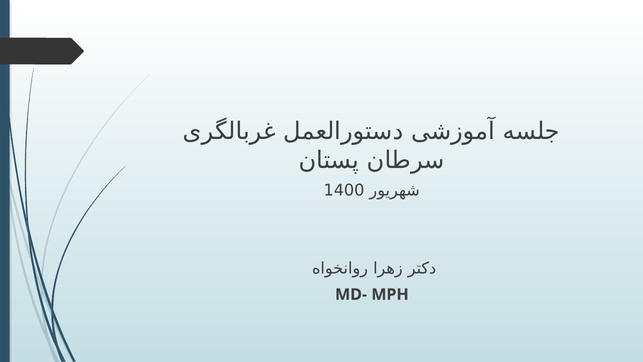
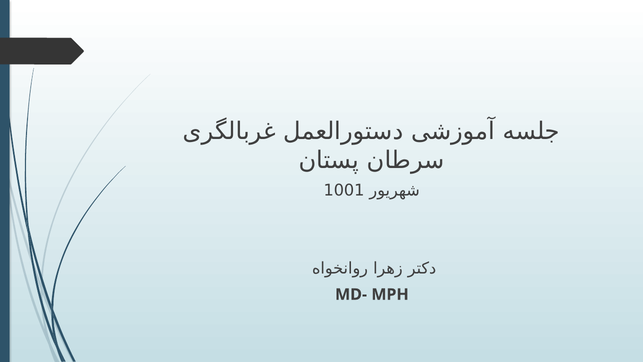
1400: 1400 -> 1001 (344, 190)
